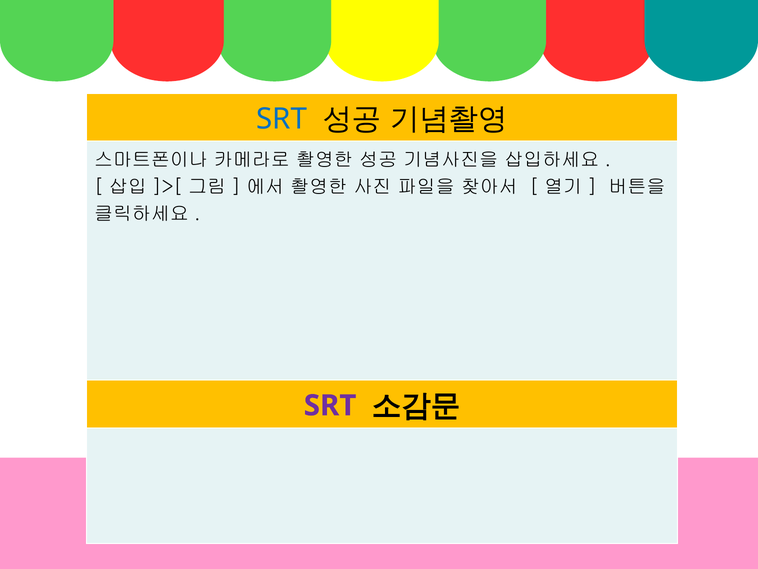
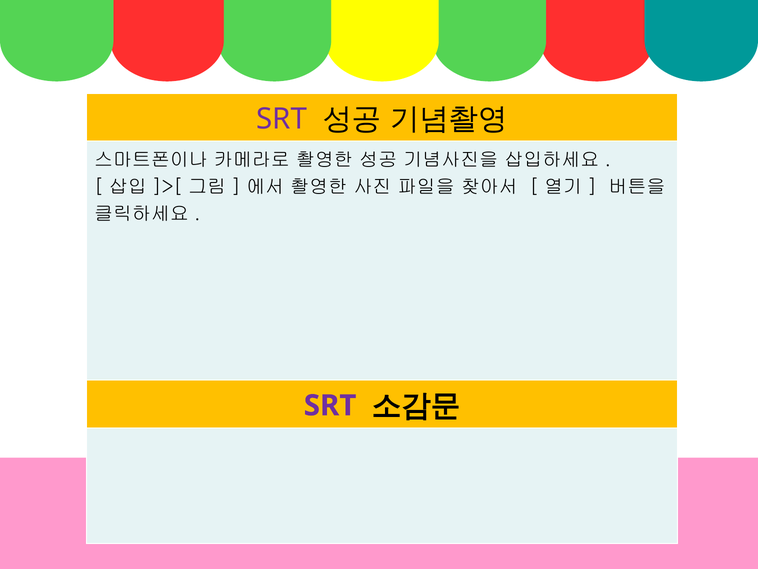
SRT colour: blue -> purple (282, 119)
